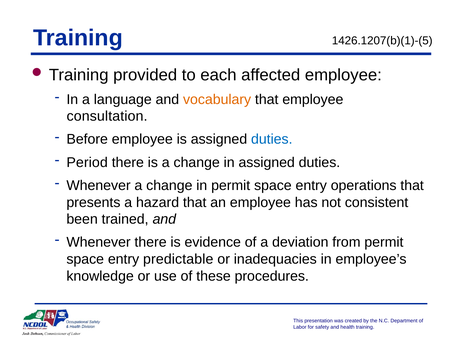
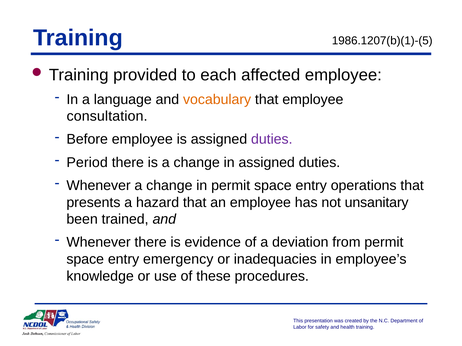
1426.1207(b)(1)-(5: 1426.1207(b)(1)-(5 -> 1986.1207(b)(1)-(5 (382, 41)
duties colour: blue -> purple (272, 140)
consistent: consistent -> unsanitary (377, 203)
predictable: predictable -> emergency (178, 260)
